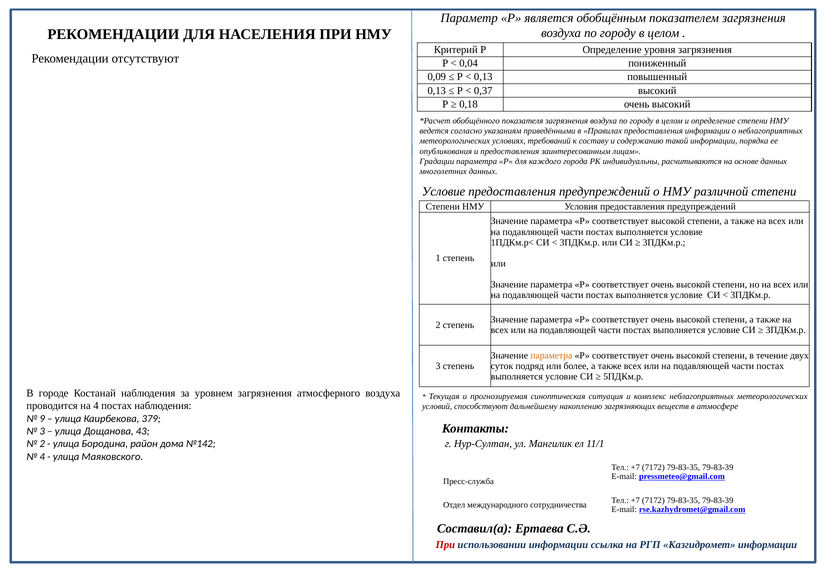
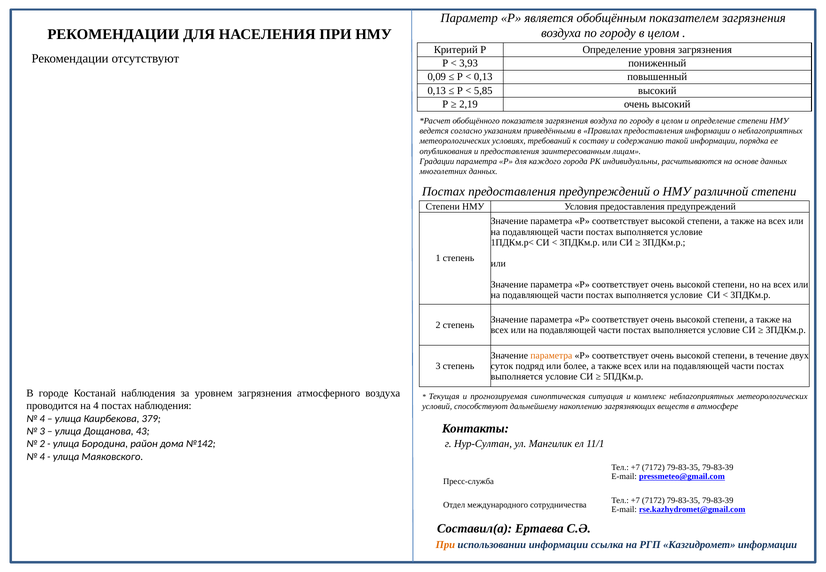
0,04: 0,04 -> 3,93 (469, 63)
0,37: 0,37 -> 5,85 (483, 90)
0,18: 0,18 -> 2,19 (468, 104)
Условие: Условие -> Постах (443, 192)
9: 9 -> 4 (42, 418)
При colour: red -> orange (445, 545)
